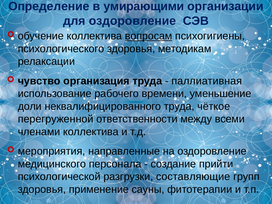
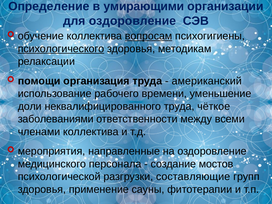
психологического underline: none -> present (61, 49)
чувство: чувство -> помощи (39, 81)
паллиативная: паллиативная -> американский (207, 81)
перегруженной: перегруженной -> заболеваниями (56, 119)
прийти: прийти -> мостов (216, 164)
